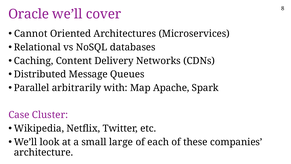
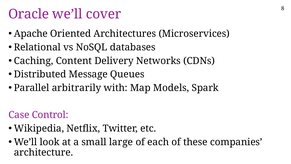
Cannot: Cannot -> Apache (31, 34)
Apache: Apache -> Models (171, 88)
Cluster: Cluster -> Control (50, 115)
